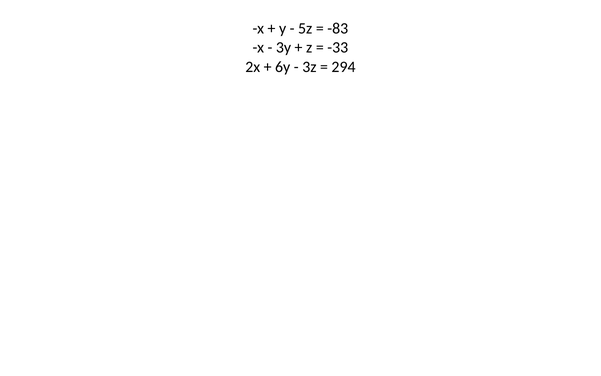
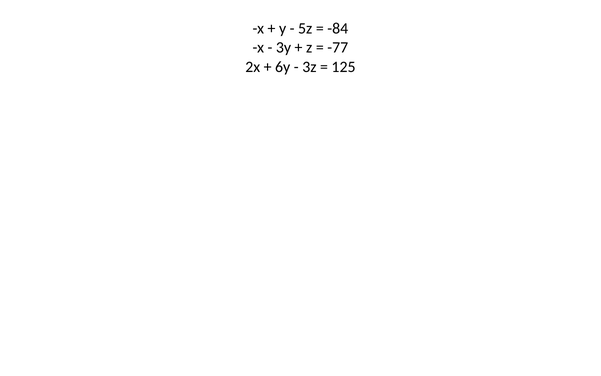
-83: -83 -> -84 (338, 29)
-33: -33 -> -77 (338, 48)
294: 294 -> 125 (344, 67)
